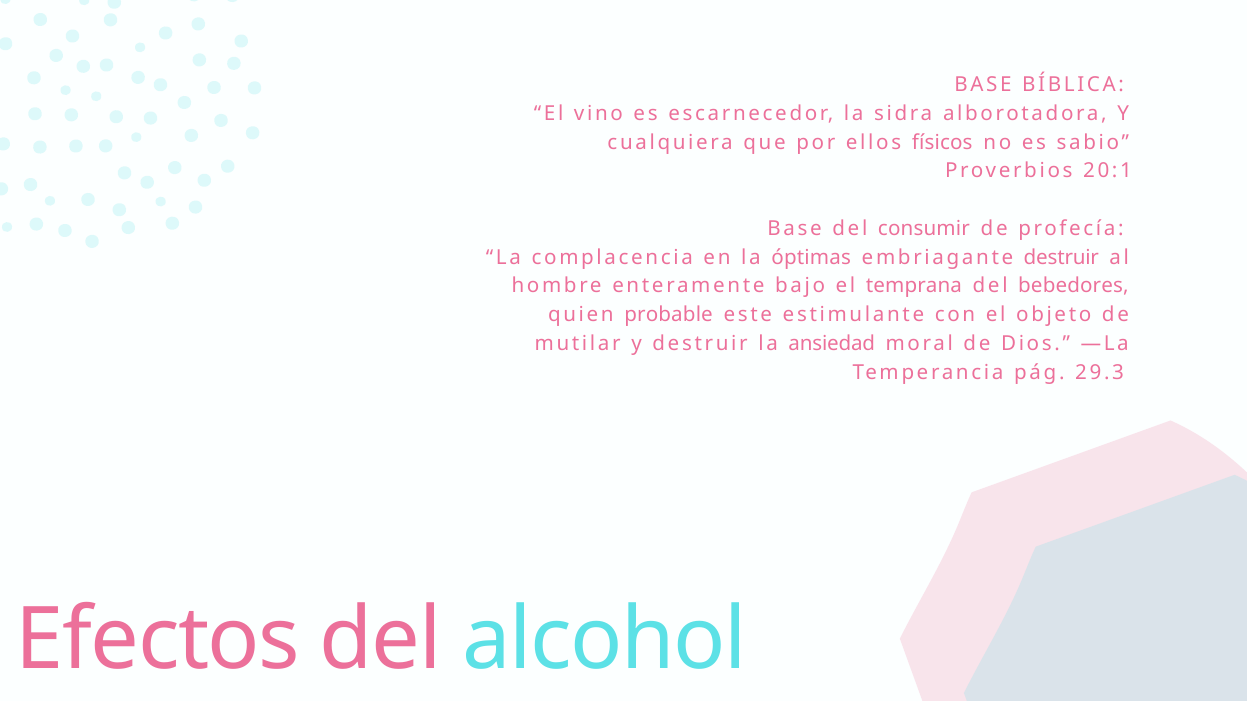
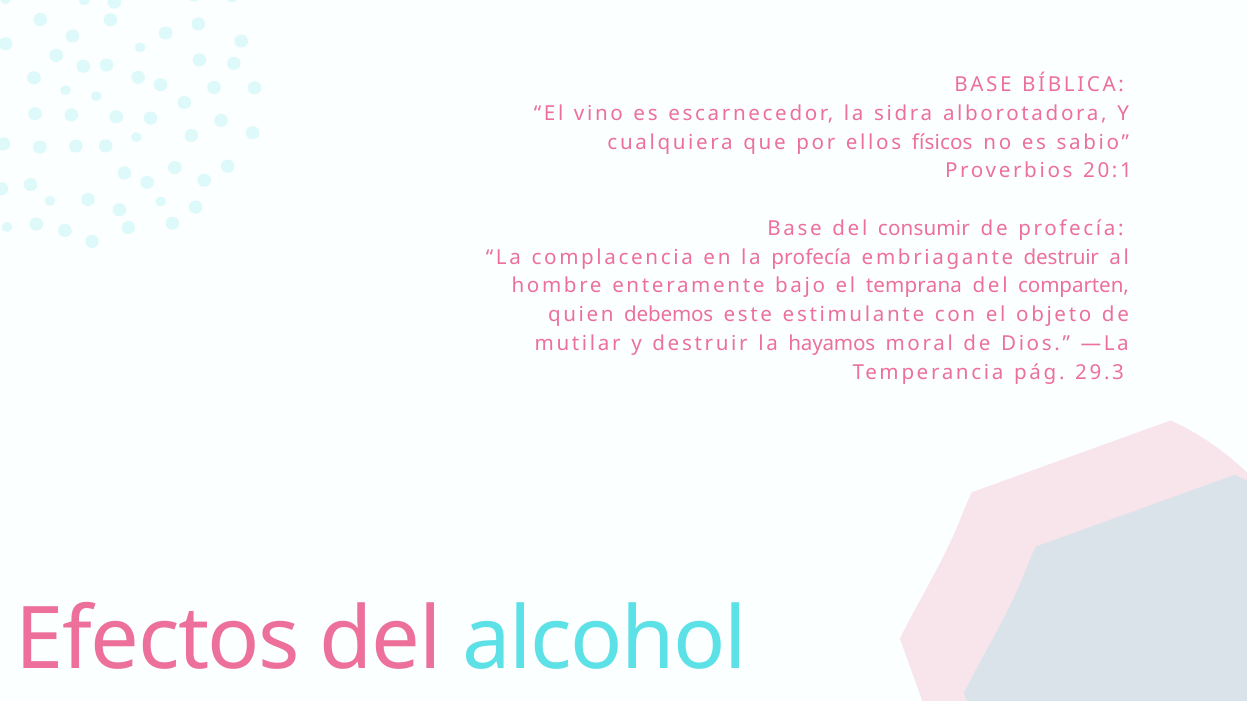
la óptimas: óptimas -> profecía (811, 257)
bebedores: bebedores -> comparten (1074, 286)
probable: probable -> debemos (669, 315)
ansiedad: ansiedad -> hayamos (832, 344)
